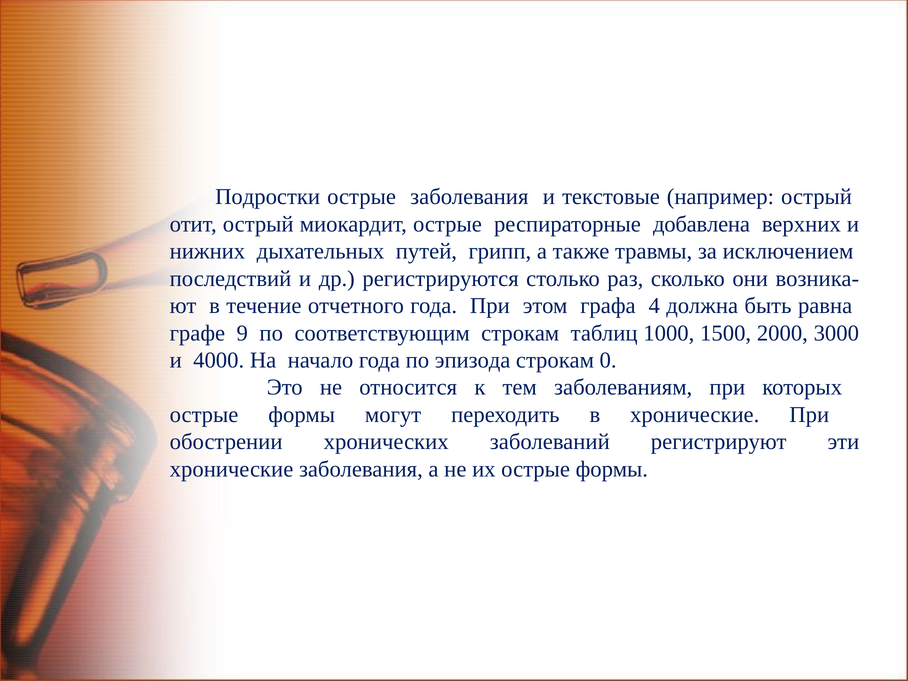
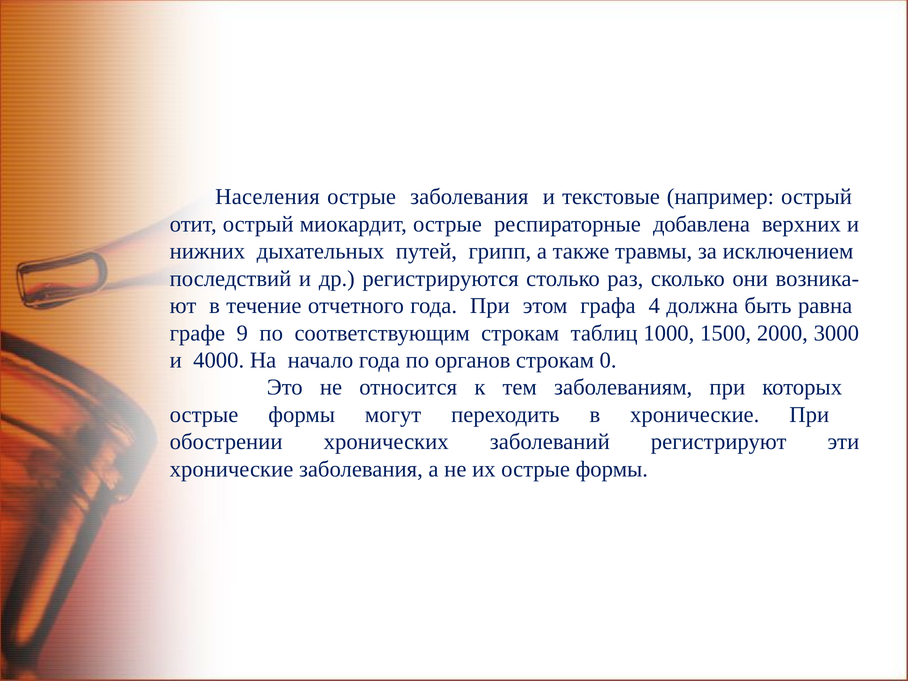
Подростки: Подростки -> Населения (267, 197)
эпизода: эпизода -> органов (473, 360)
